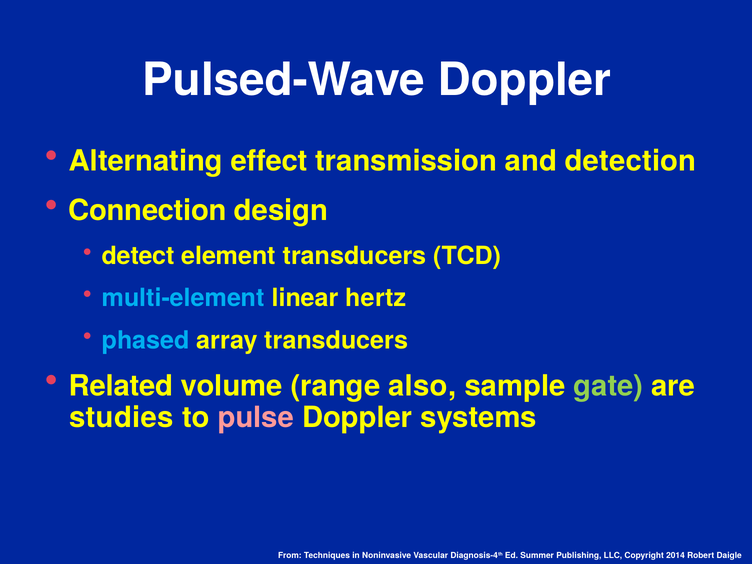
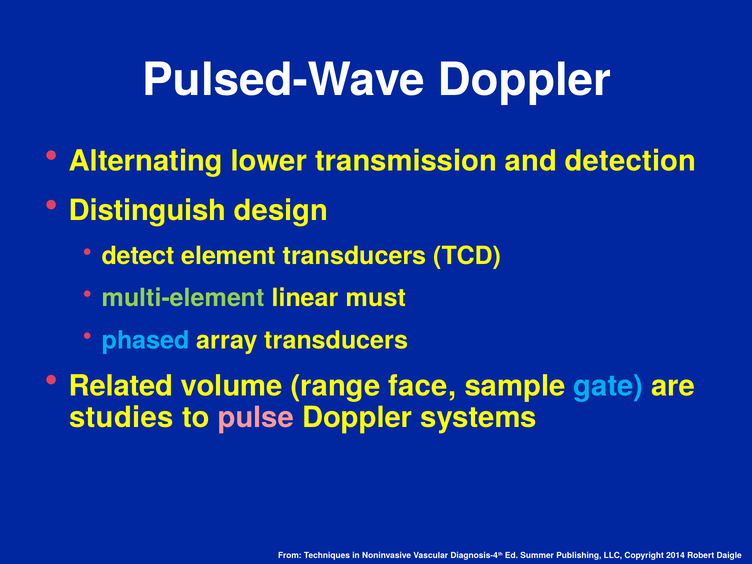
effect: effect -> lower (269, 161)
Connection: Connection -> Distinguish (148, 210)
multi-element colour: light blue -> light green (183, 298)
hertz: hertz -> must (376, 298)
also: also -> face (422, 386)
gate colour: light green -> light blue (608, 386)
